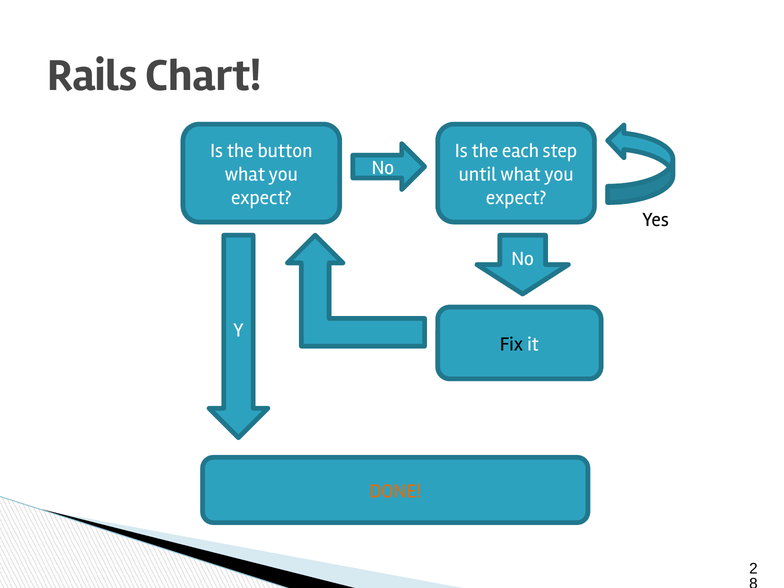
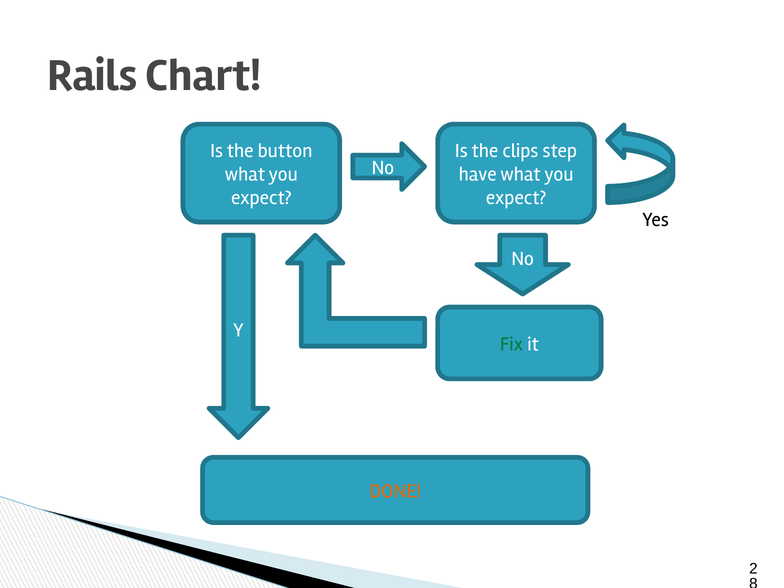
each: each -> clips (520, 151)
until: until -> have (478, 174)
Fix colour: black -> green (511, 344)
